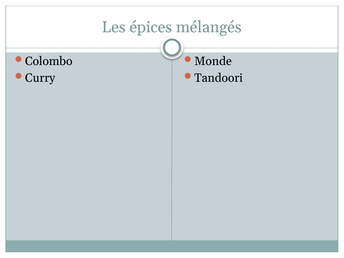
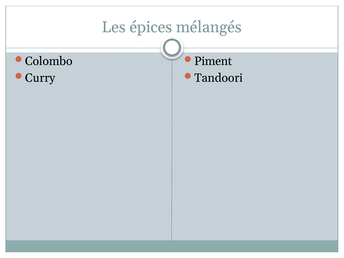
Monde: Monde -> Piment (213, 61)
